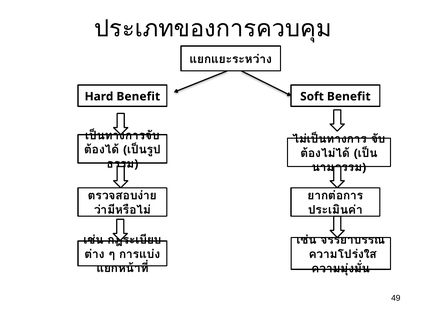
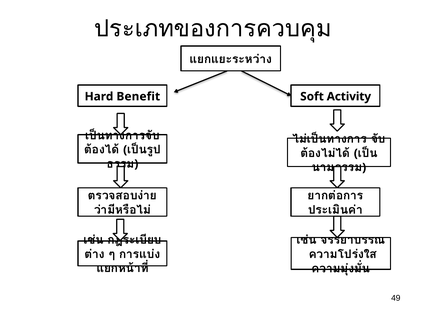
Soft Benefit: Benefit -> Activity (349, 97)
